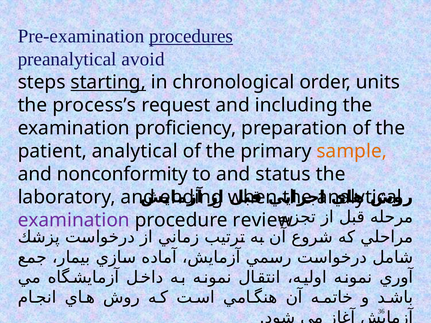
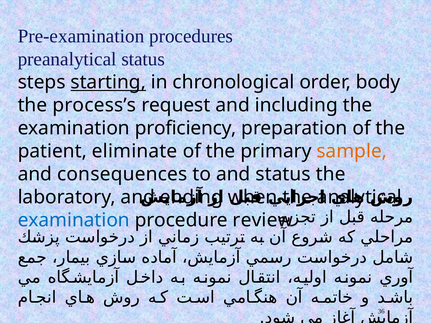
procedures underline: present -> none (191, 36)
preanalytical avoid: avoid -> status (143, 59)
units: units -> body (378, 82)
patient analytical: analytical -> eliminate (135, 151)
nonconformity: nonconformity -> consequences (122, 174)
examination colour: purple -> blue (74, 220)
